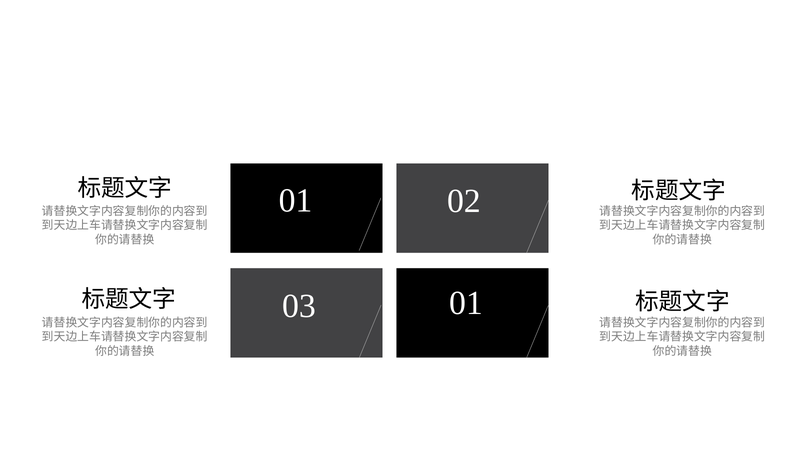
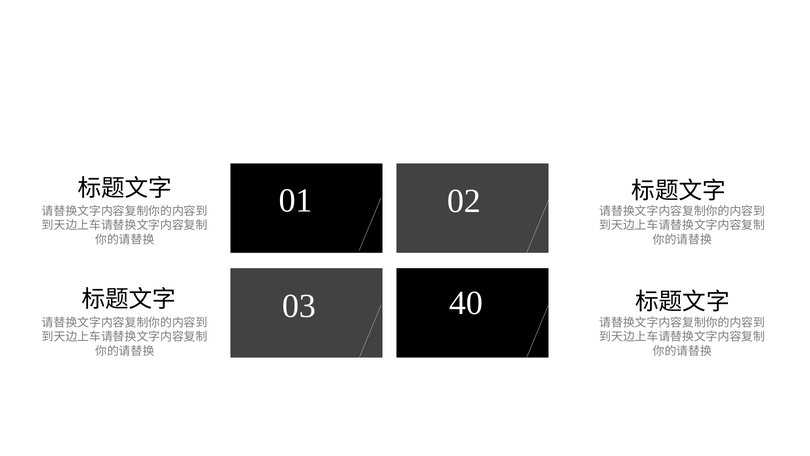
03 01: 01 -> 40 (466, 303)
